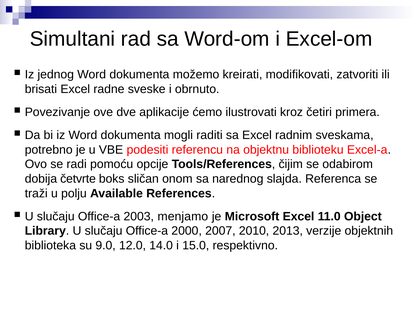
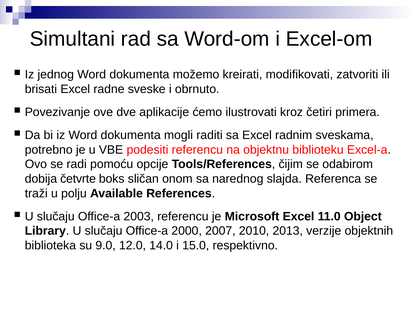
2003 menjamo: menjamo -> referencu (183, 216)
